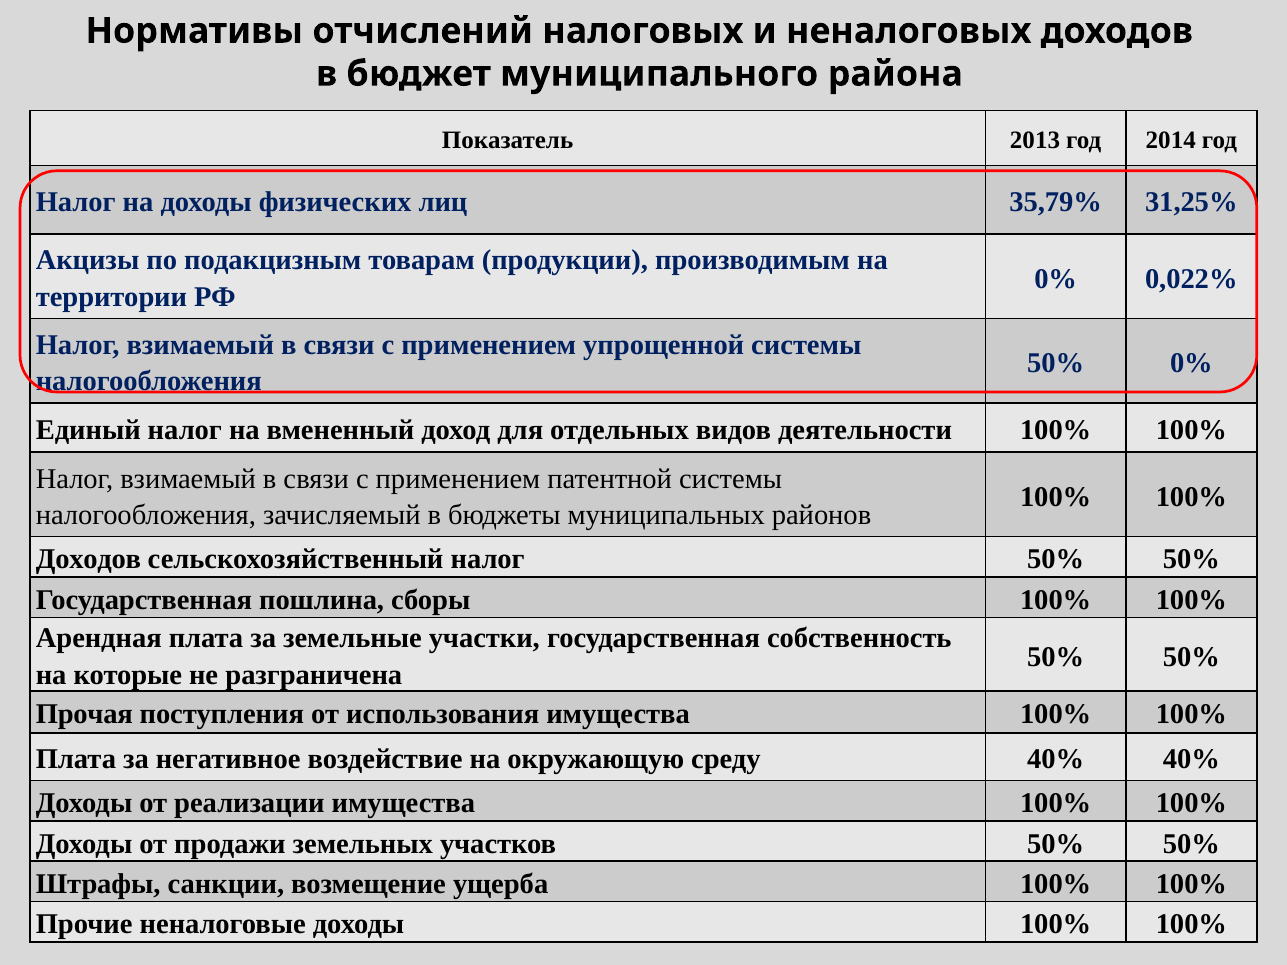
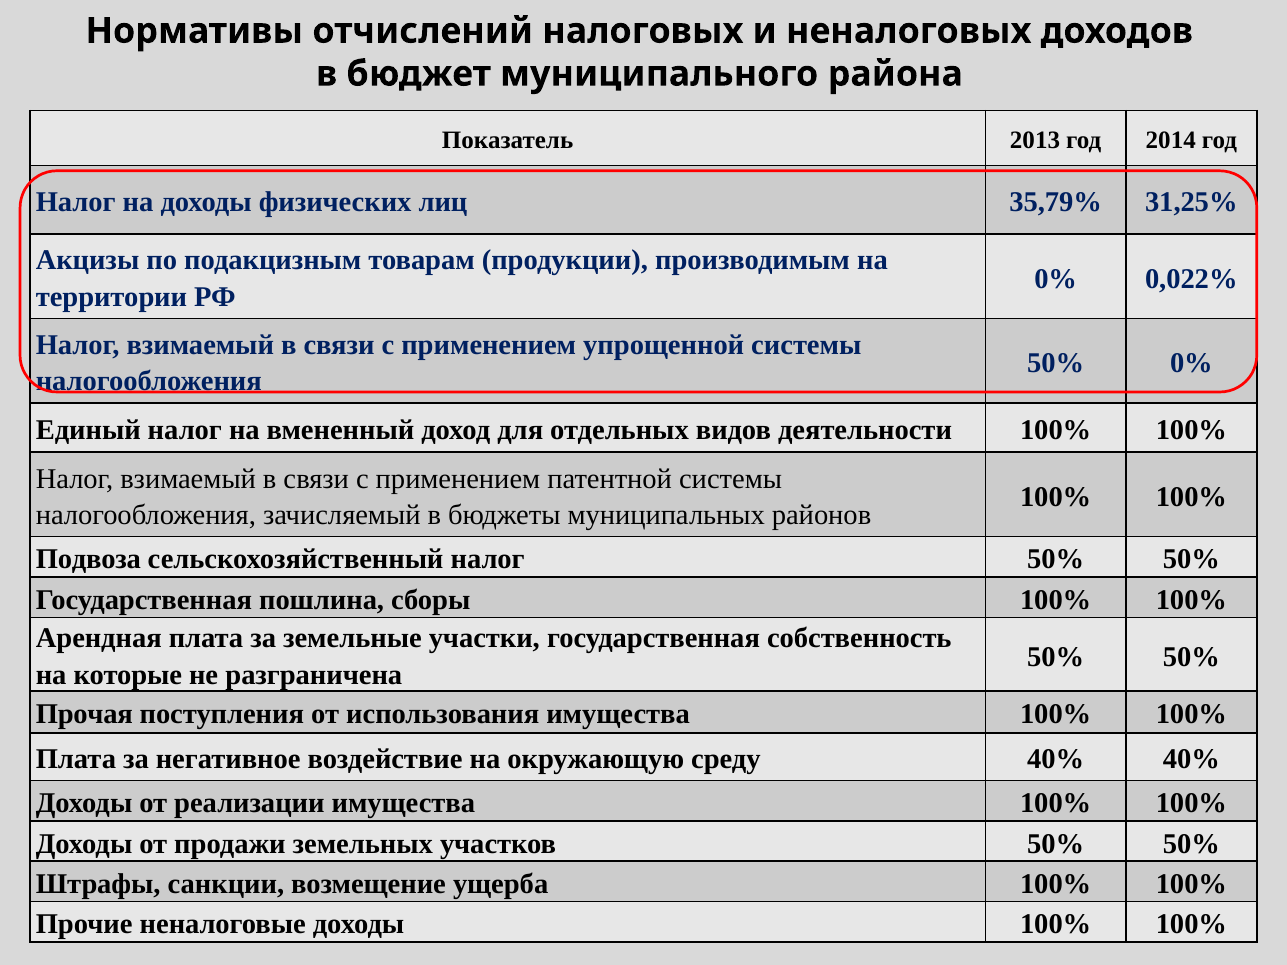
Доходов: Доходов -> Подвоза (88, 560)
